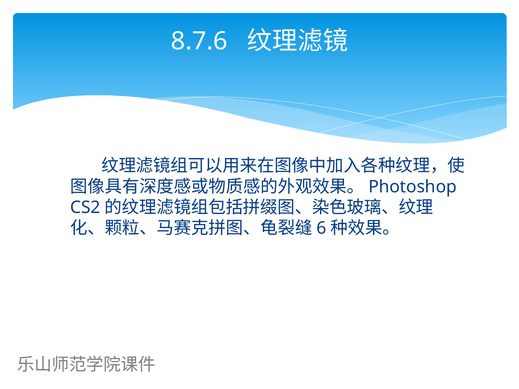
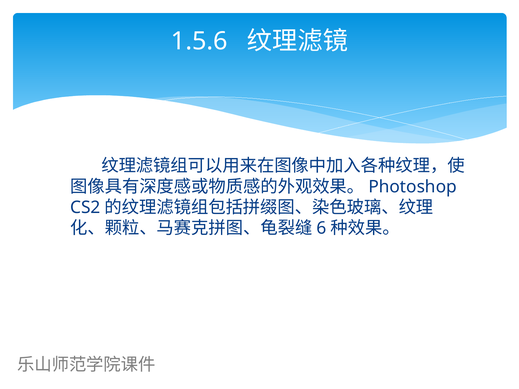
8.7.6: 8.7.6 -> 1.5.6 (199, 41)
